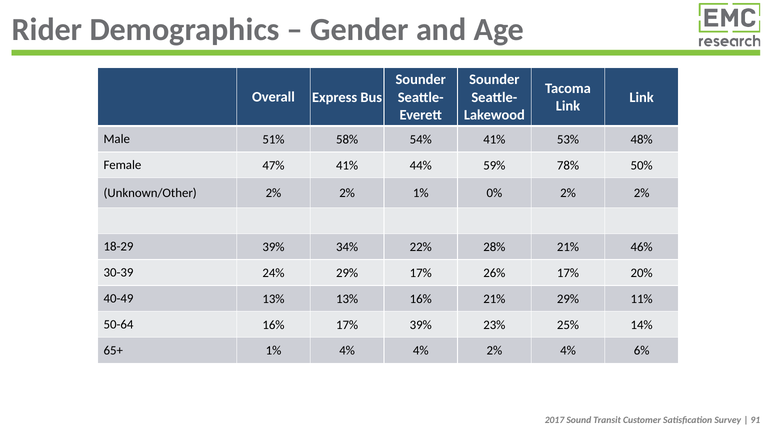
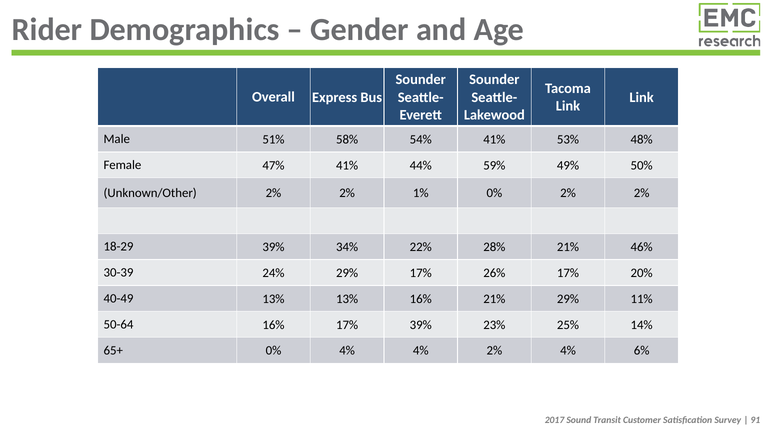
78%: 78% -> 49% (568, 165)
65+ 1%: 1% -> 0% (273, 351)
